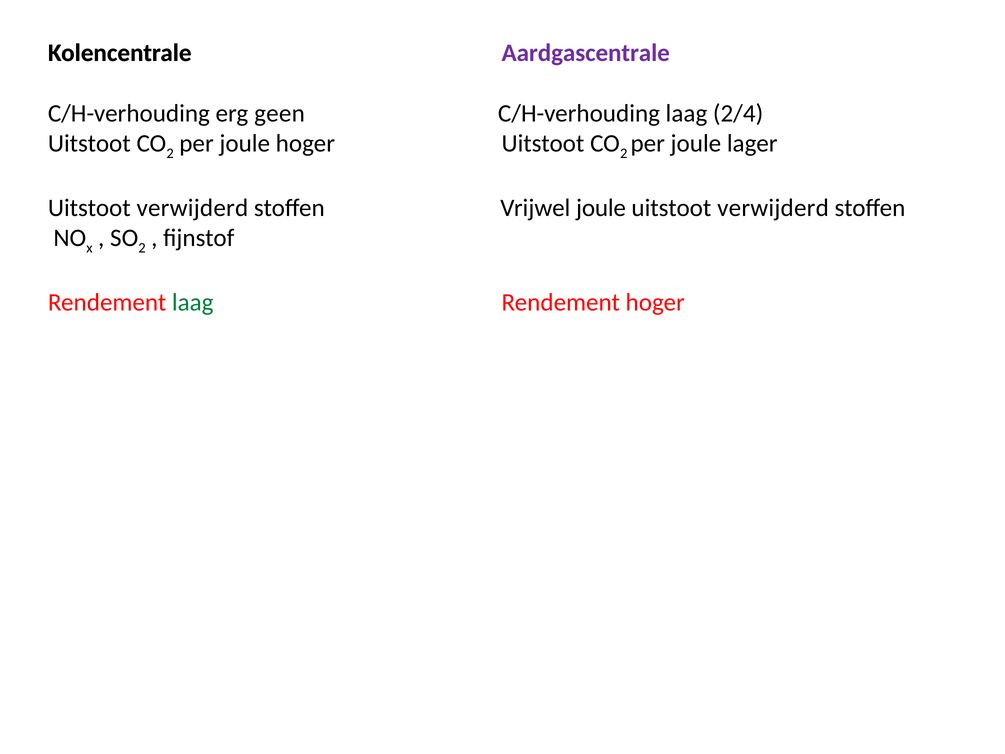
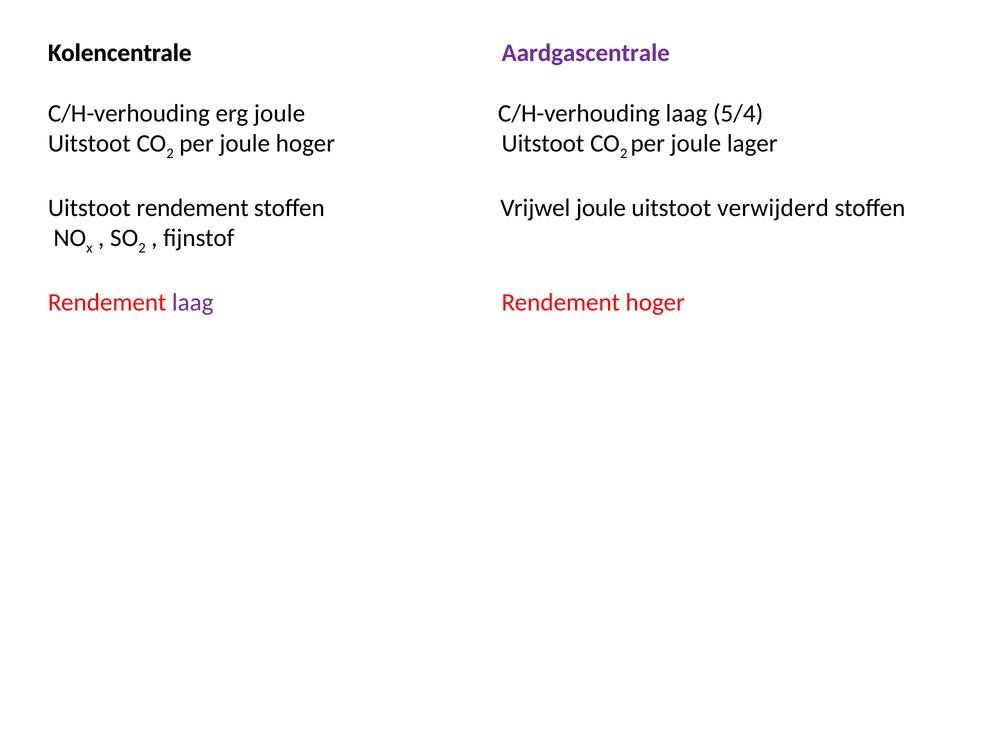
erg geen: geen -> joule (280, 113)
2/4: 2/4 -> 5/4 (738, 113)
verwijderd: verwijderd -> rendement (193, 208)
laag colour: green -> purple (193, 302)
